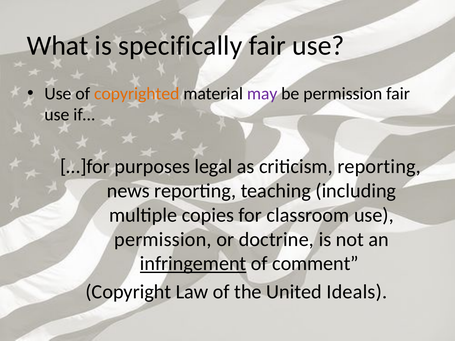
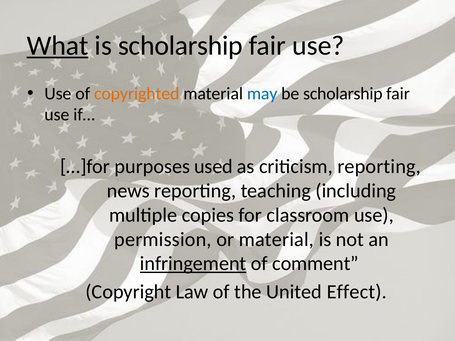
What underline: none -> present (58, 46)
is specifically: specifically -> scholarship (180, 46)
may colour: purple -> blue (262, 94)
be permission: permission -> scholarship (343, 94)
legal: legal -> used (214, 167)
or doctrine: doctrine -> material (276, 240)
Ideals: Ideals -> Effect (357, 292)
